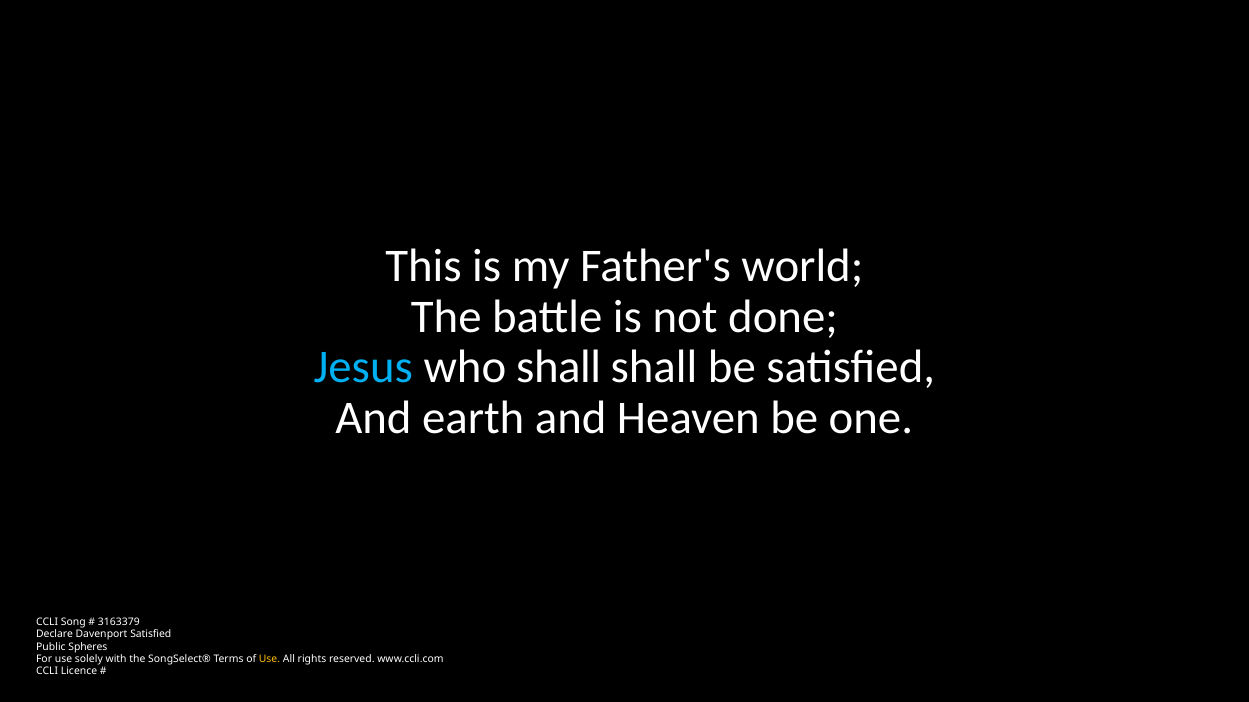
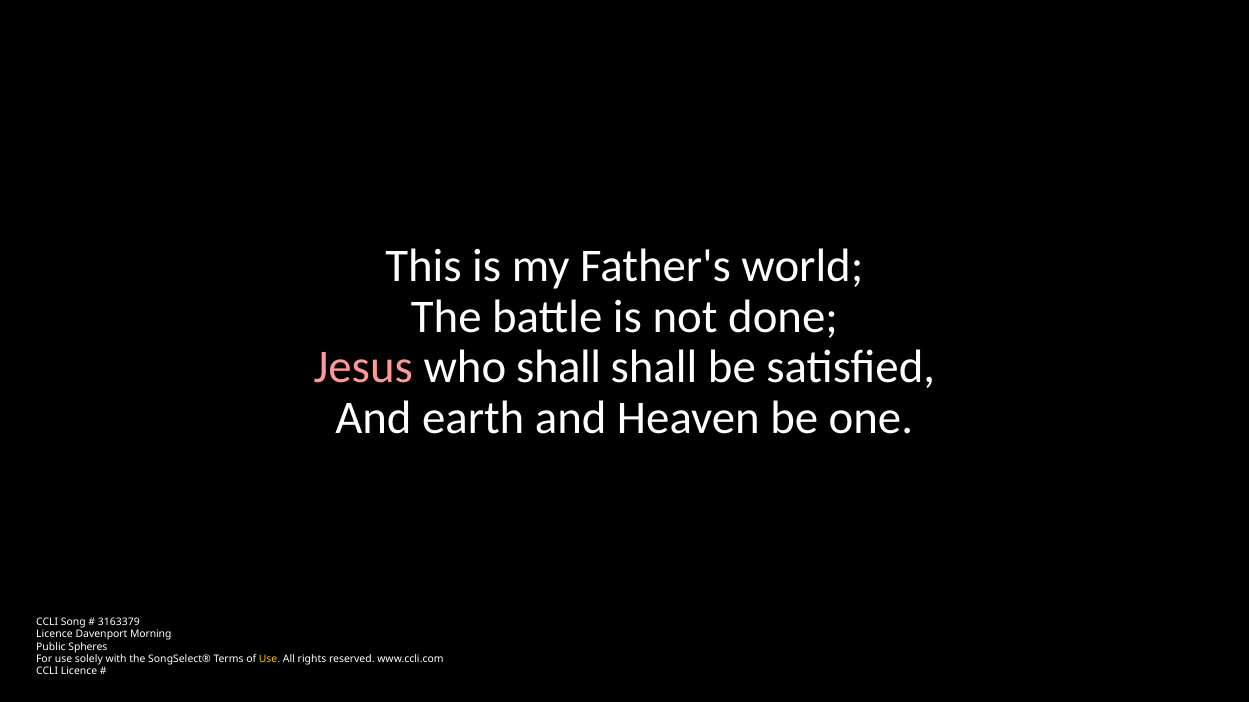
Jesus colour: light blue -> pink (363, 368)
Declare: Declare -> Licence (55, 635)
Davenport Satisfied: Satisfied -> Morning (151, 635)
